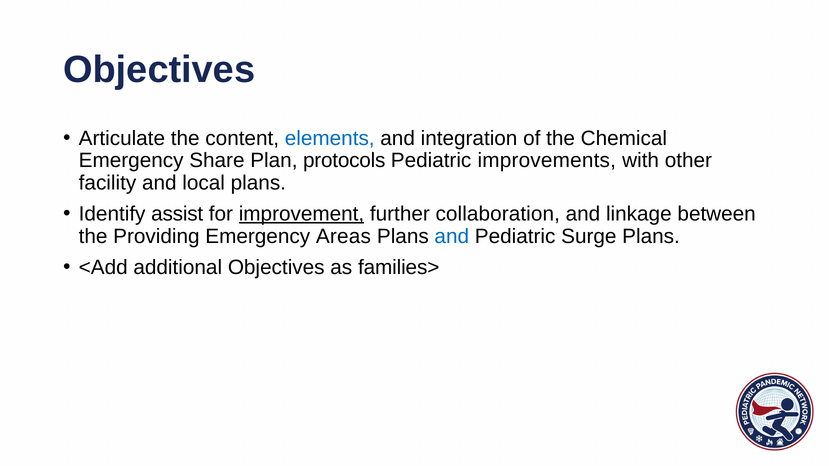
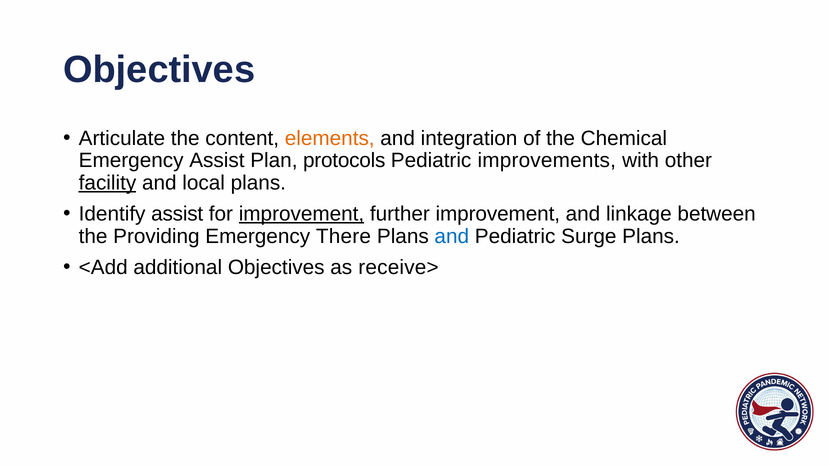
elements colour: blue -> orange (330, 138)
Emergency Share: Share -> Assist (217, 161)
facility underline: none -> present (107, 183)
further collaboration: collaboration -> improvement (498, 214)
Areas: Areas -> There (343, 236)
families>: families> -> receive> (399, 267)
